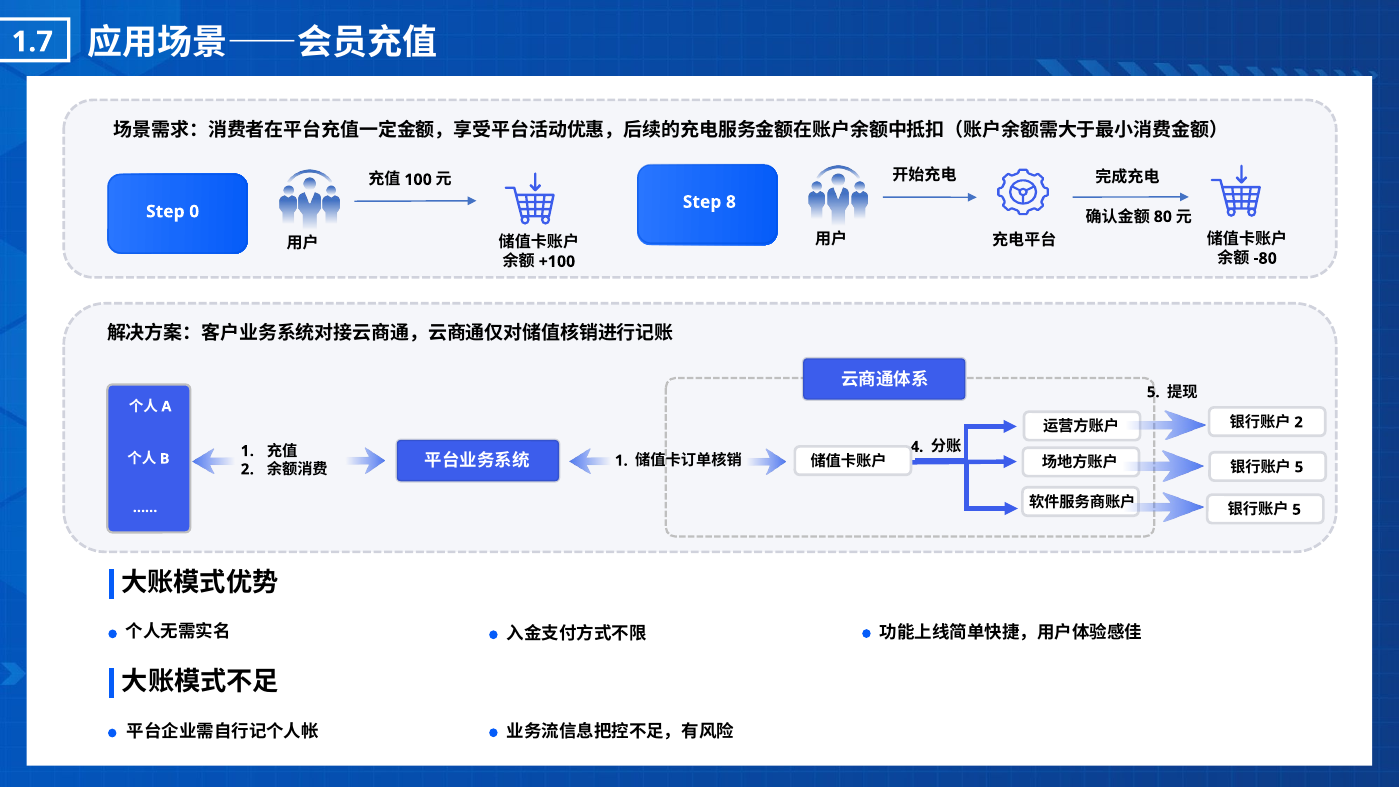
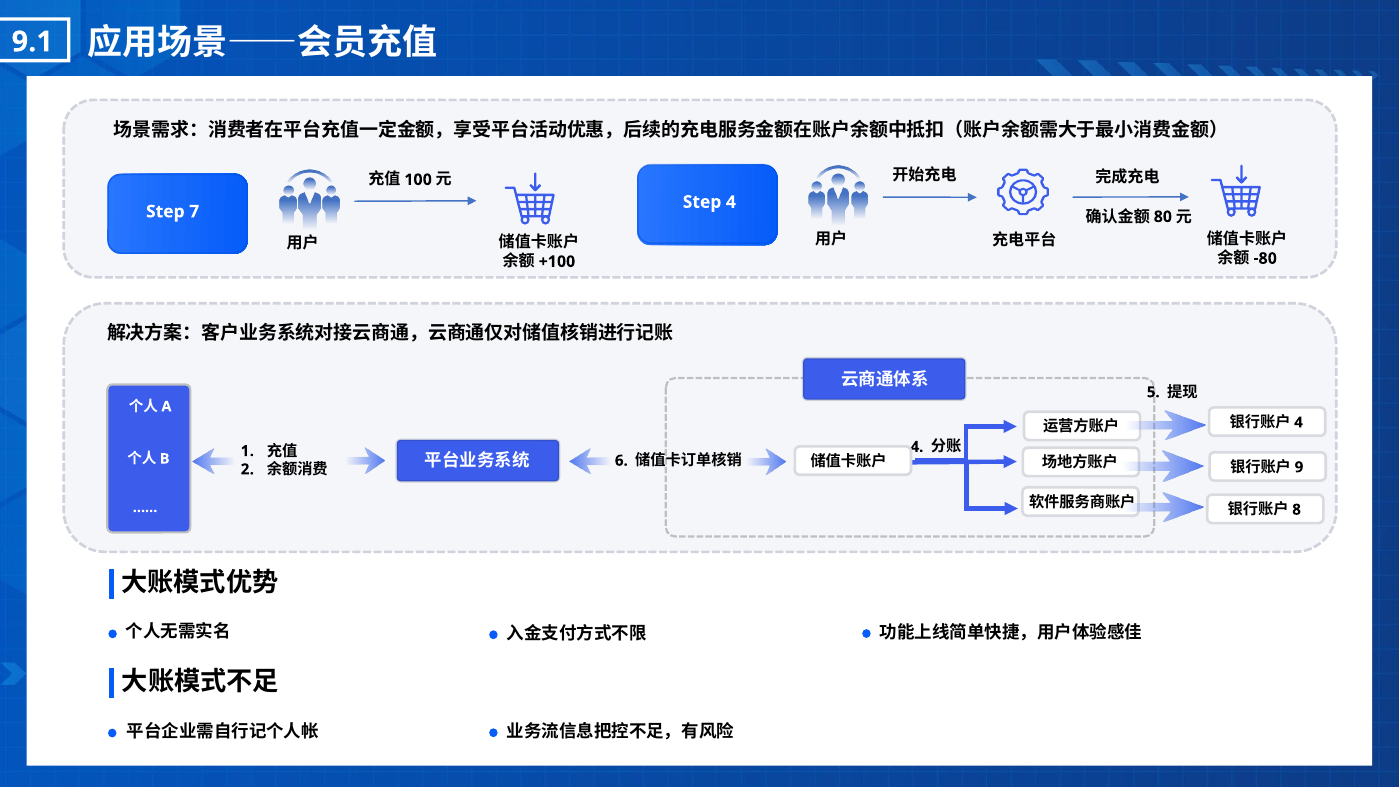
1.7: 1.7 -> 9.1 (32, 42)
Step 8: 8 -> 4 (731, 202)
0: 0 -> 7 (194, 212)
2: 2 -> 4 (1299, 422)
5: 5 -> 9 (1299, 467)
1: 1 -> 6 (621, 461)
5: 5 -> 8 (1297, 510)
